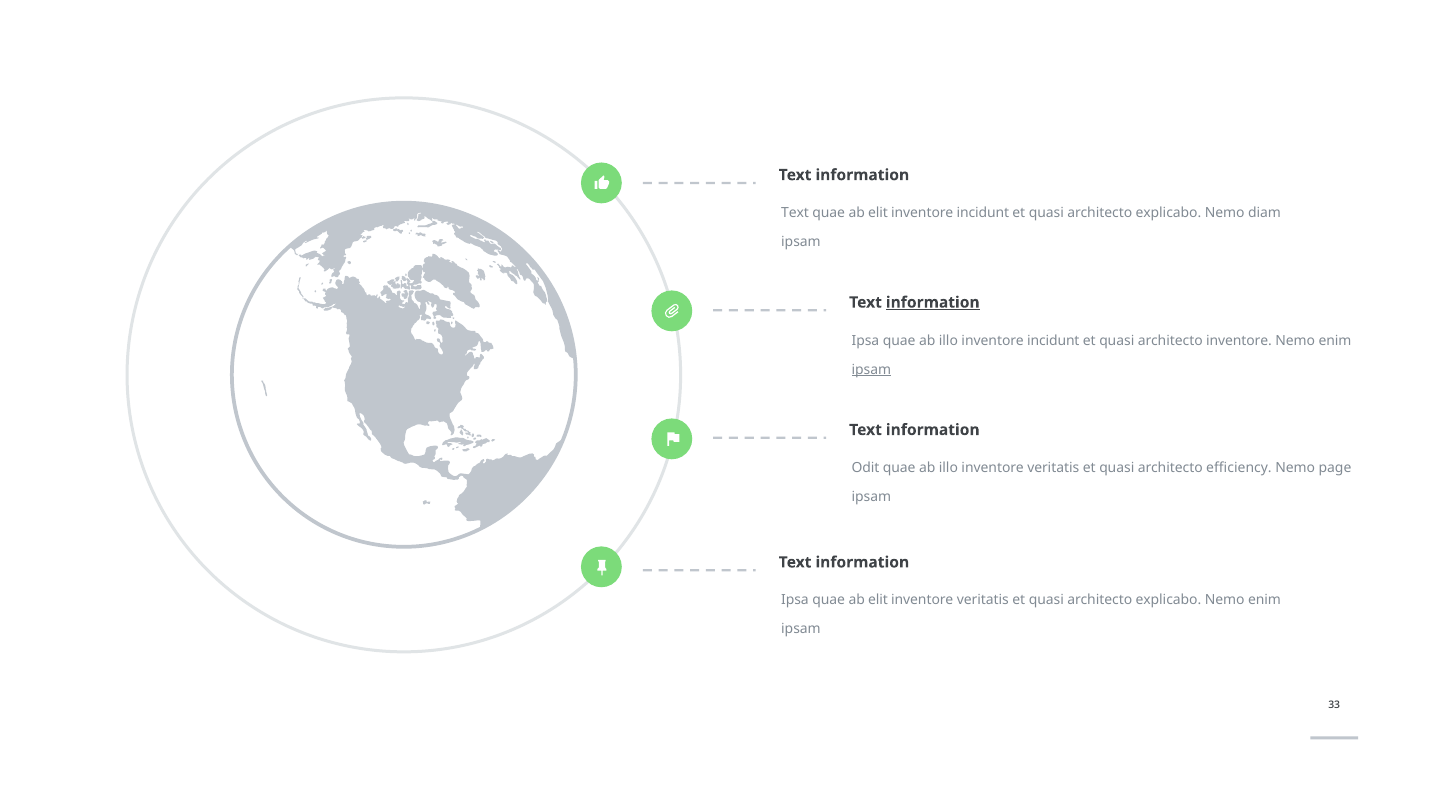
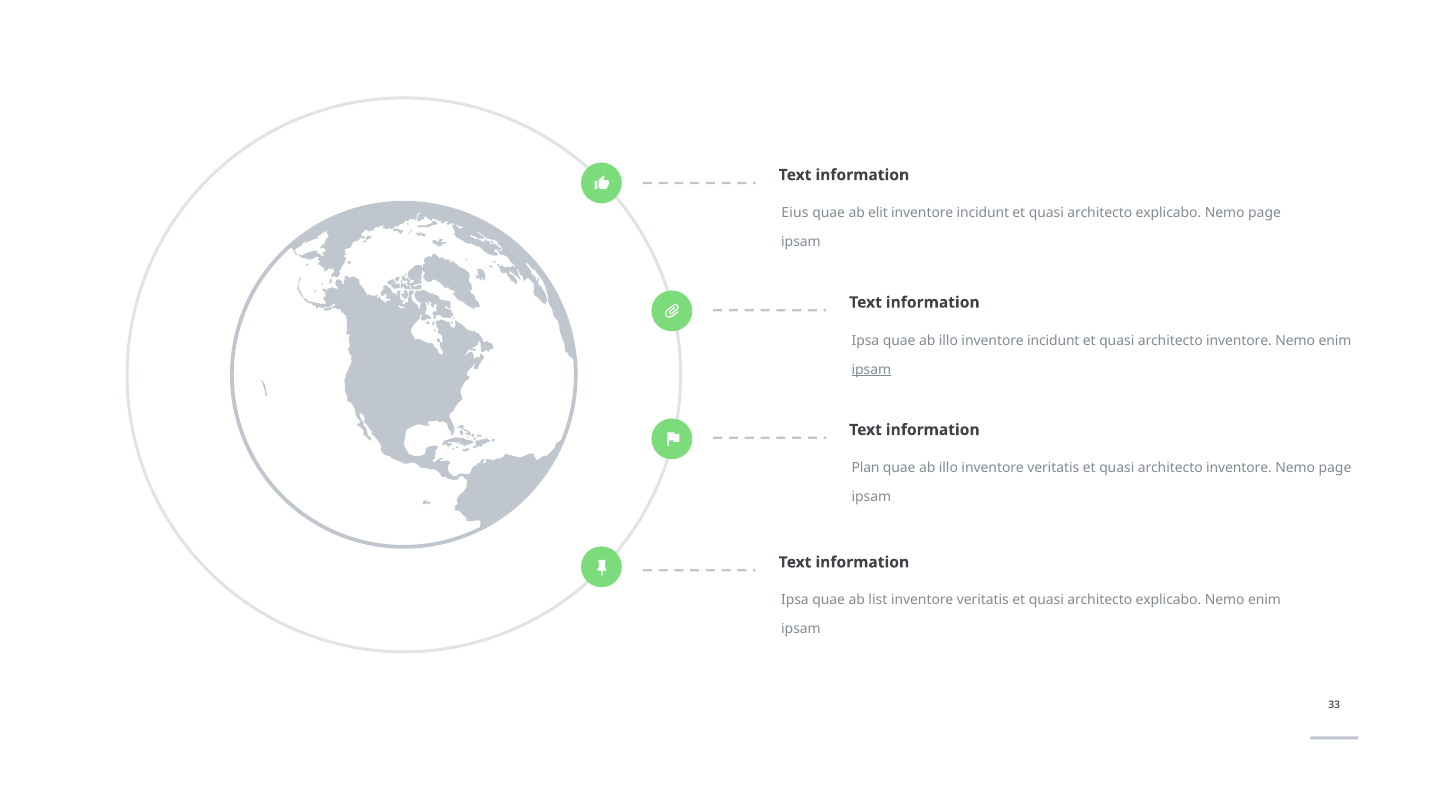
Text: Text -> Eius (795, 213)
explicabo Nemo diam: diam -> page (1265, 213)
information underline: present -> none (933, 302)
Odit: Odit -> Plan (866, 468)
efficiency: efficiency -> inventore (1239, 468)
Ipsa quae ab elit: elit -> list (878, 600)
